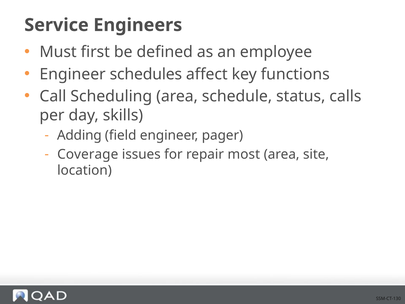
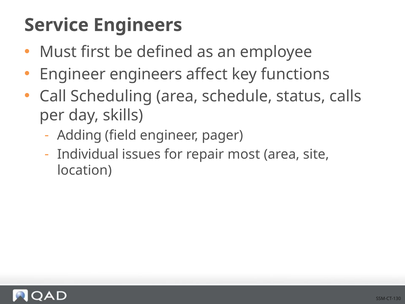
Engineer schedules: schedules -> engineers (146, 74)
Coverage: Coverage -> Individual (88, 154)
